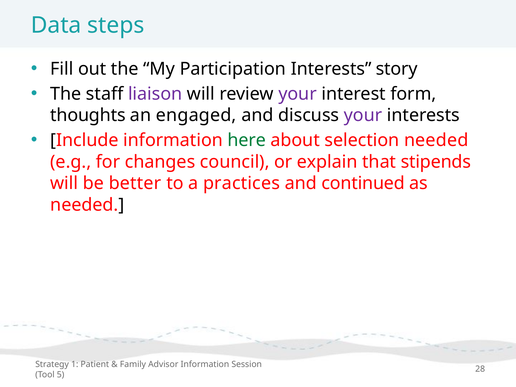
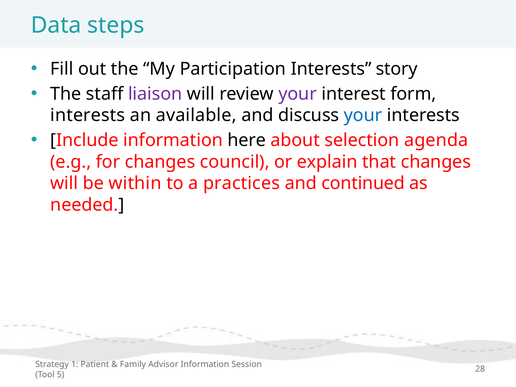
thoughts: thoughts -> interests (88, 115)
engaged: engaged -> available (196, 115)
your colour: purple -> blue (363, 115)
here colour: green -> black (247, 140)
selection needed: needed -> agenda (436, 140)
that stipends: stipends -> changes (436, 162)
better: better -> within (135, 183)
